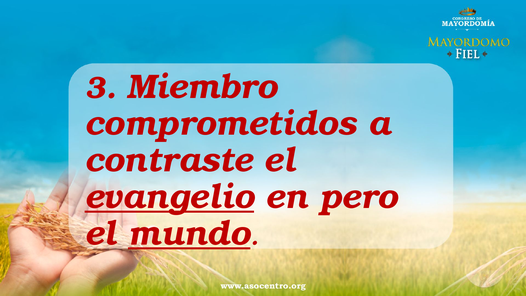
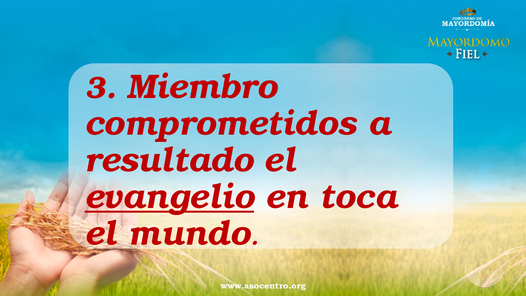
contraste: contraste -> resultado (169, 160)
pero: pero -> toca (358, 197)
mundo underline: present -> none (189, 234)
